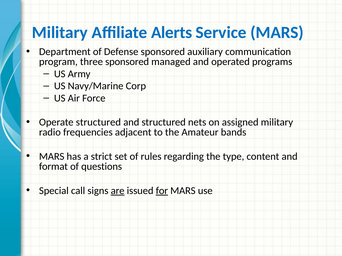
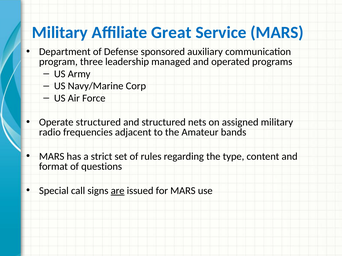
Alerts: Alerts -> Great (171, 33)
three sponsored: sponsored -> leadership (127, 62)
for underline: present -> none (162, 191)
